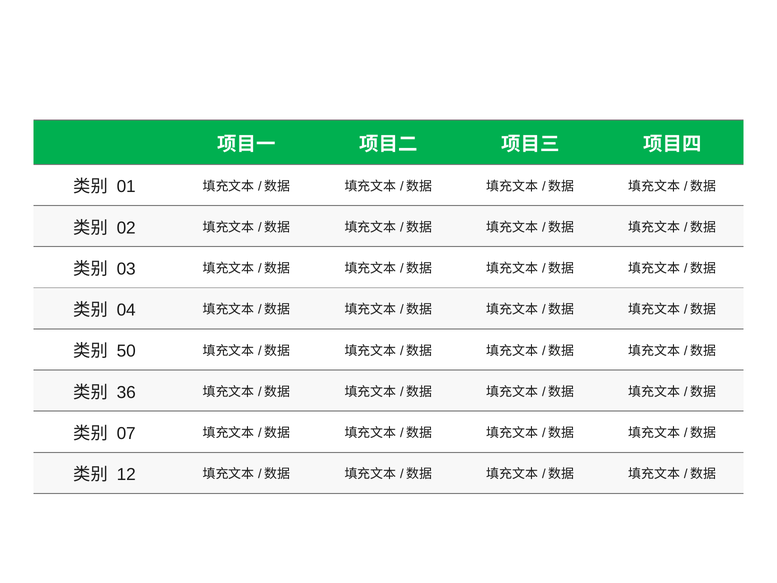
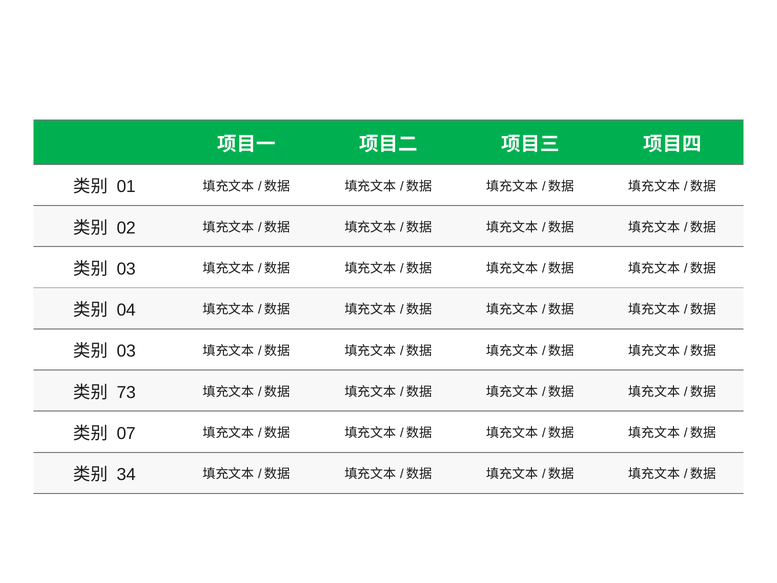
50: 50 -> 03 (126, 351)
36: 36 -> 73 (126, 392)
12: 12 -> 34 (126, 474)
